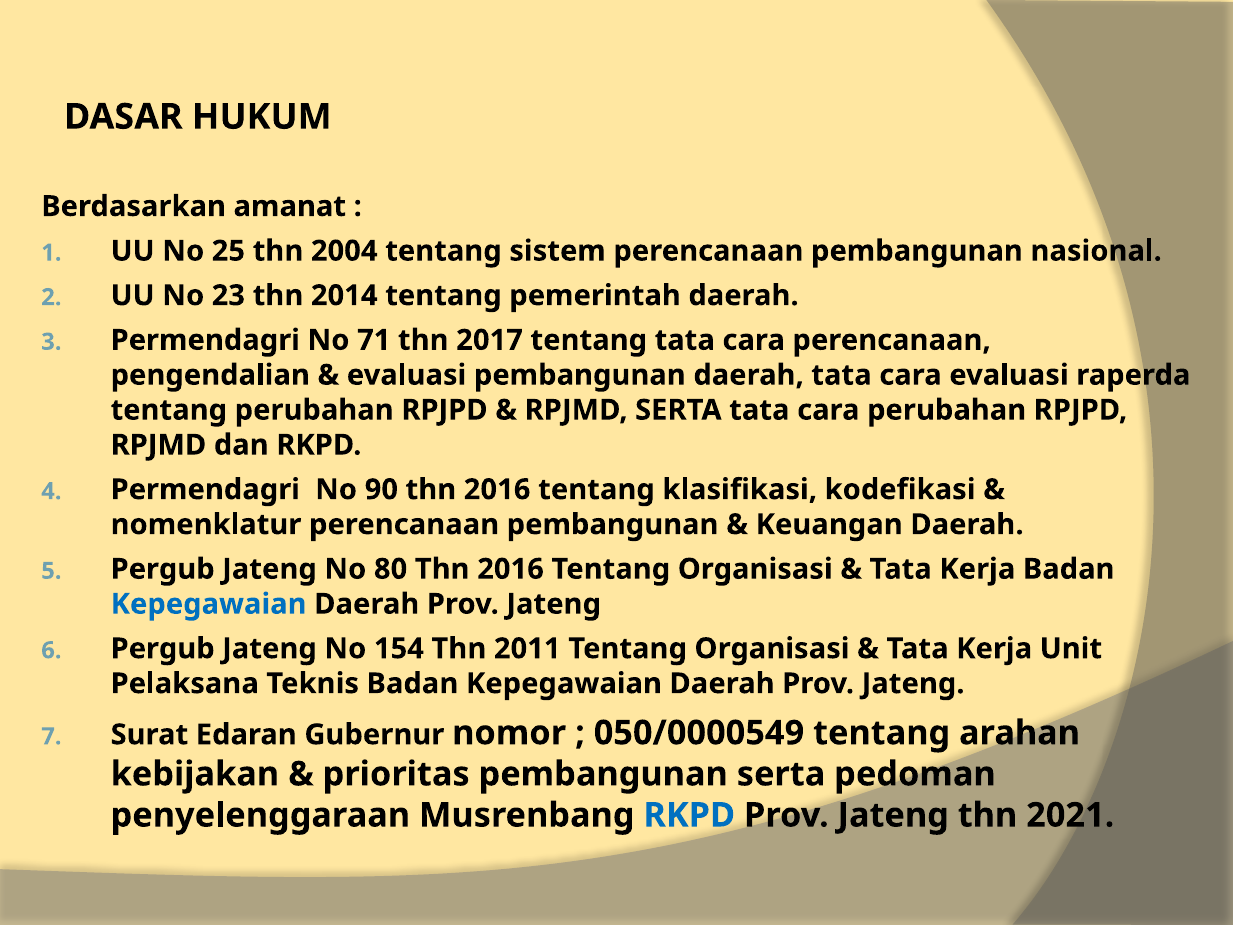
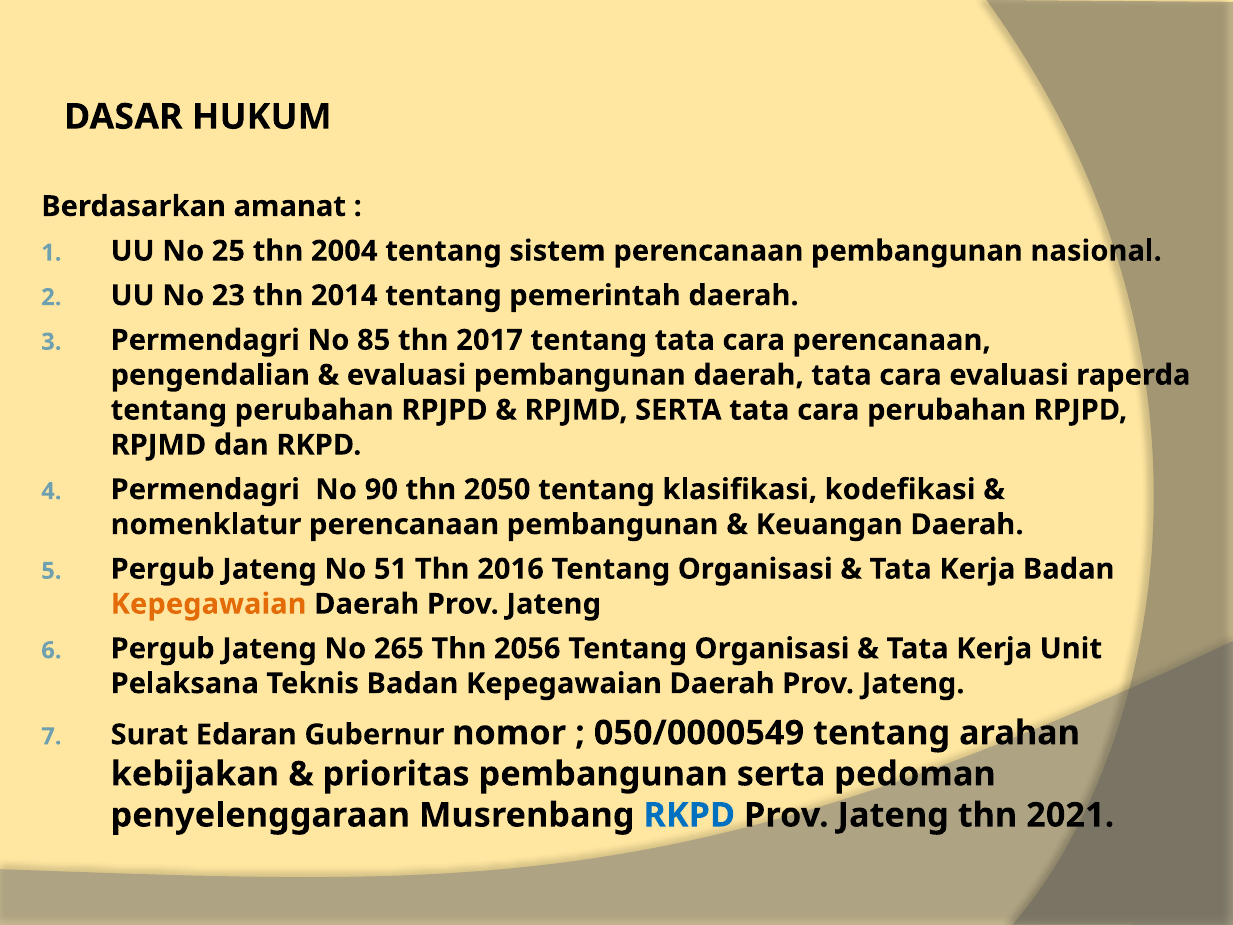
71: 71 -> 85 (374, 340)
90 thn 2016: 2016 -> 2050 (497, 489)
80: 80 -> 51 (391, 569)
Kepegawaian colour: blue -> orange (209, 604)
154: 154 -> 265 (399, 648)
2011: 2011 -> 2056 (527, 648)
